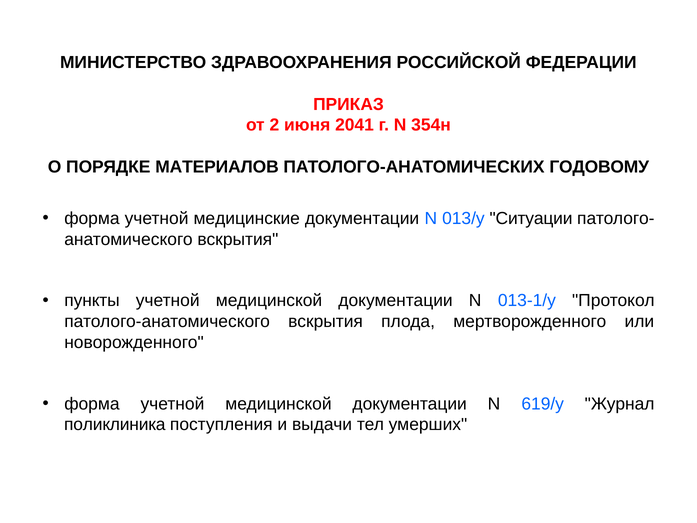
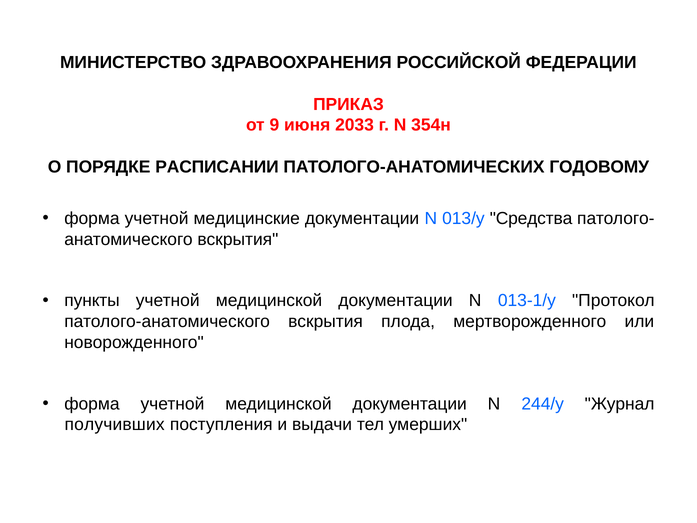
2: 2 -> 9 (274, 125)
2041: 2041 -> 2033 (355, 125)
МАТЕРИАЛОВ: МАТЕРИАЛОВ -> РАСПИСАНИИ (217, 167)
Ситуации: Ситуации -> Средства (531, 218)
619/у: 619/у -> 244/у (543, 404)
поликлиника: поликлиника -> получивших (115, 424)
